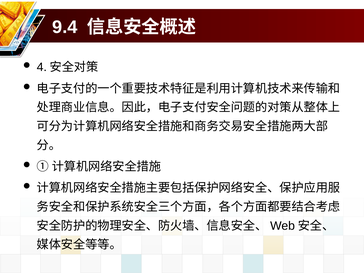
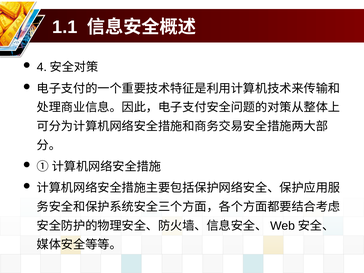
9.4: 9.4 -> 1.1 (65, 27)
